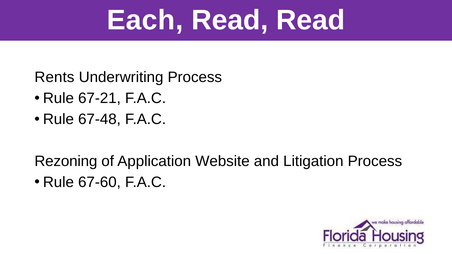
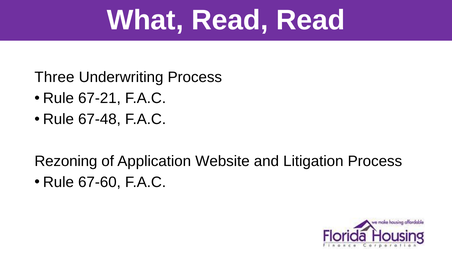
Each: Each -> What (145, 20)
Rents: Rents -> Three (54, 77)
